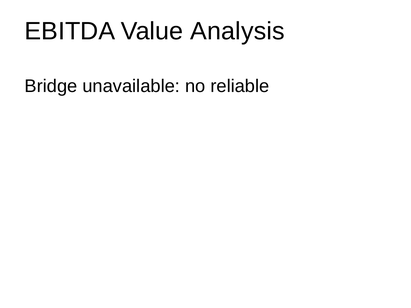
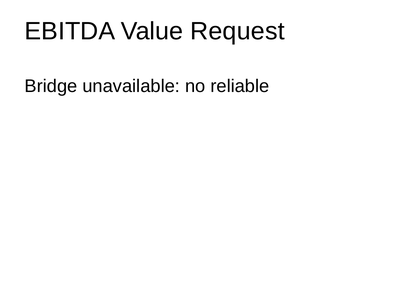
Analysis: Analysis -> Request (237, 31)
